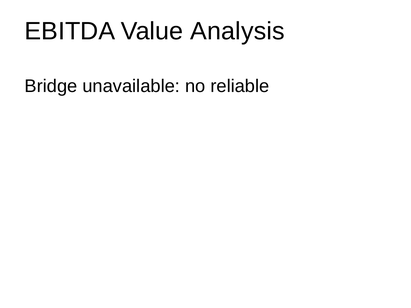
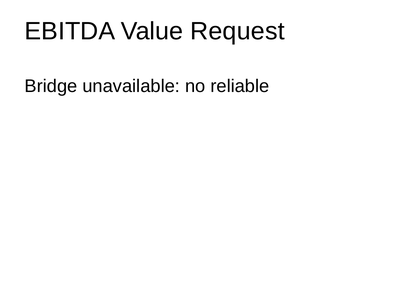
Analysis: Analysis -> Request (237, 31)
